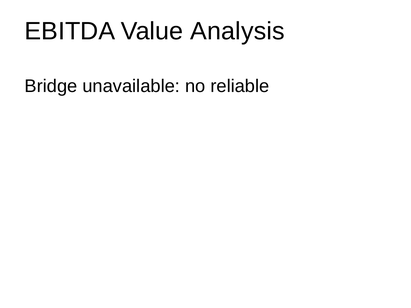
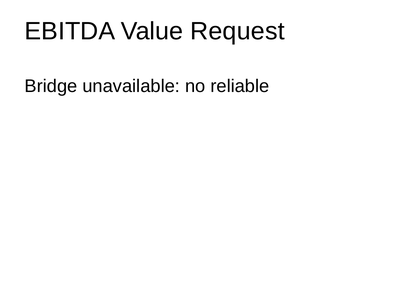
Analysis: Analysis -> Request (237, 31)
